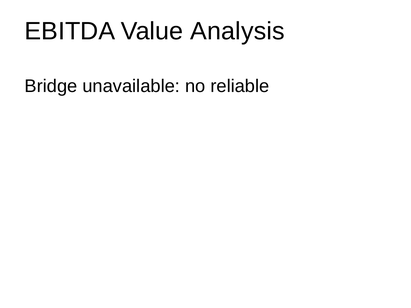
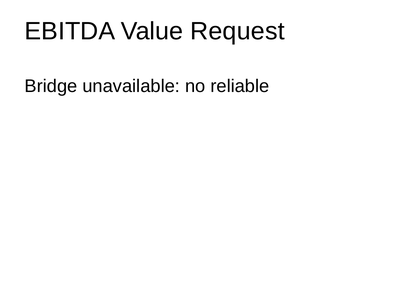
Analysis: Analysis -> Request (237, 31)
